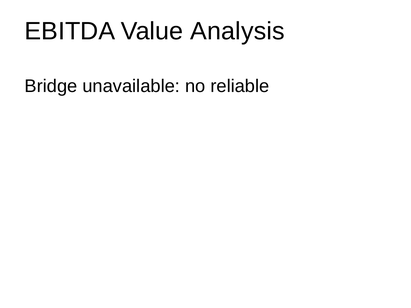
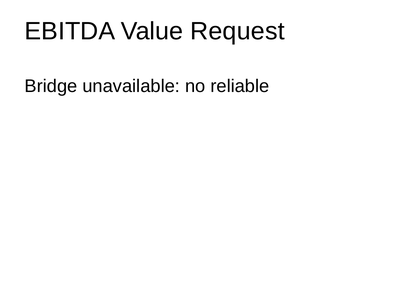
Analysis: Analysis -> Request (237, 31)
